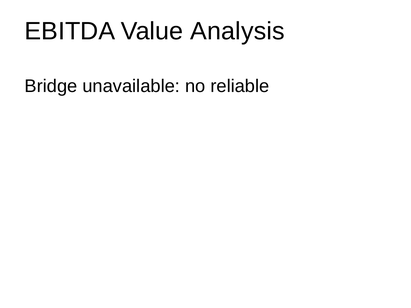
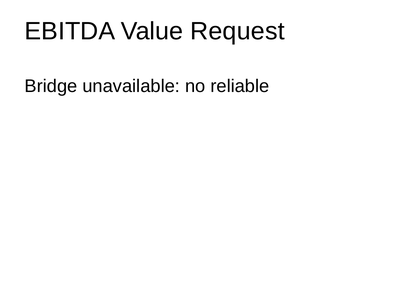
Analysis: Analysis -> Request (237, 31)
